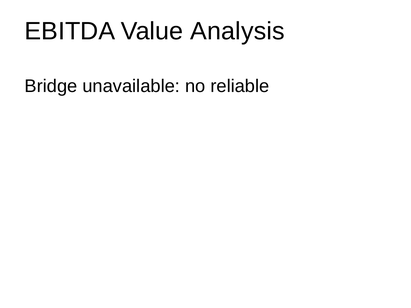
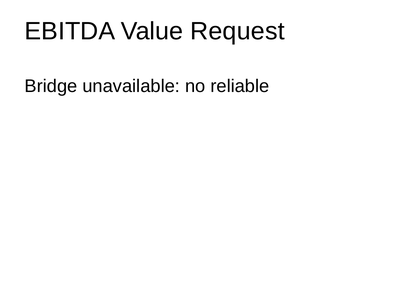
Analysis: Analysis -> Request (237, 31)
